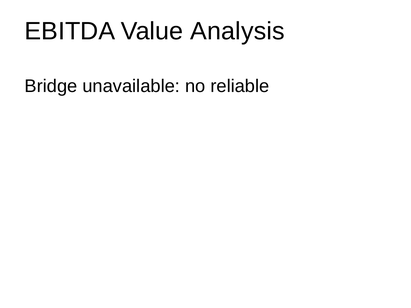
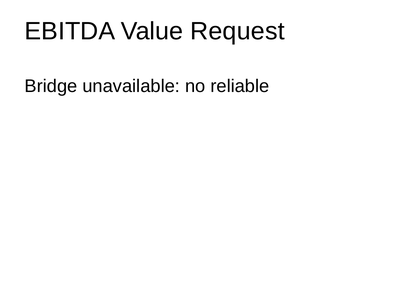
Analysis: Analysis -> Request (237, 31)
